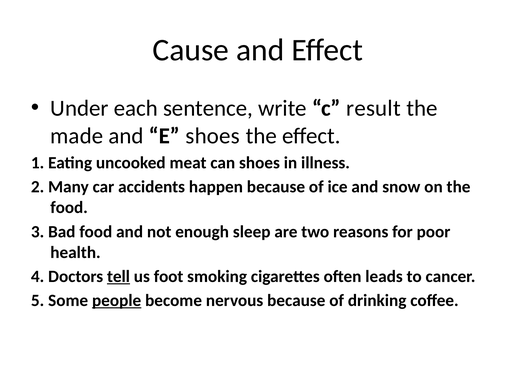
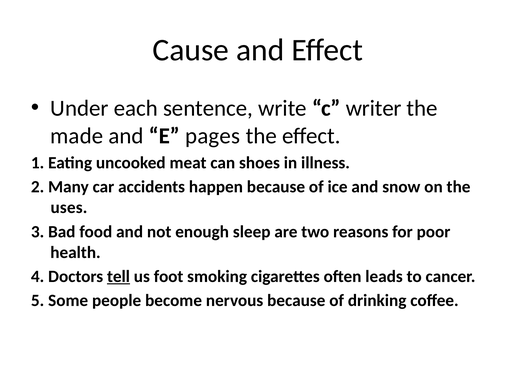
result: result -> writer (374, 108)
E shoes: shoes -> pages (213, 136)
food: food -> uses (69, 208)
people underline: present -> none (117, 300)
